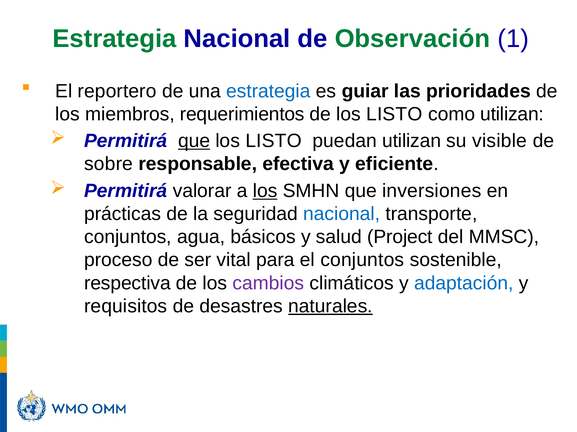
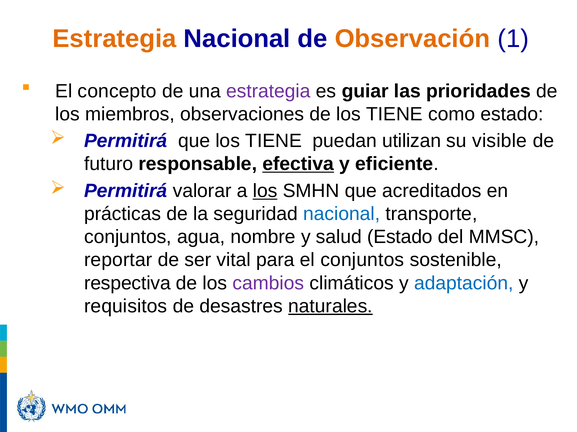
Estrategia colour: green -> orange (114, 39)
Observación colour: green -> orange (412, 39)
reportero: reportero -> concepto (117, 91)
estrategia colour: blue -> purple (268, 91)
requerimientos: requerimientos -> observaciones (242, 114)
de los LISTO: LISTO -> TIENE (394, 114)
como utilizan: utilizan -> estado (512, 114)
que underline: present -> none (194, 141)
LISTO: LISTO -> TIENE (274, 141)
sobre: sobre -> futuro (109, 164)
efectiva underline: none -> present (298, 164)
inversiones: inversiones -> acreditados (432, 191)
básicos: básicos -> nombre (263, 237)
salud Project: Project -> Estado (400, 237)
proceso: proceso -> reportar (118, 260)
